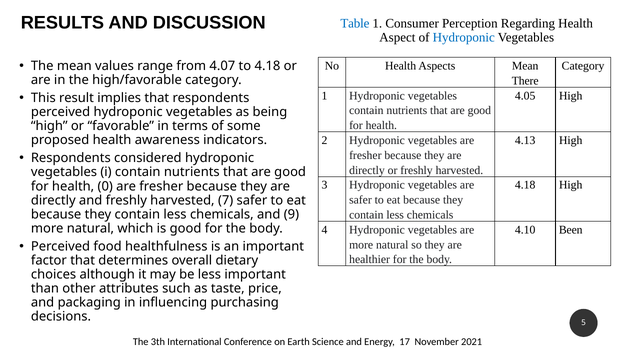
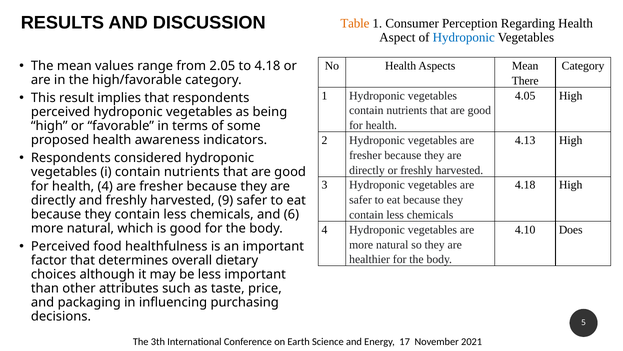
Table colour: blue -> orange (355, 23)
4.07: 4.07 -> 2.05 (222, 66)
health 0: 0 -> 4 (105, 186)
7: 7 -> 9 (226, 200)
9: 9 -> 6 (291, 214)
Been: Been -> Does (571, 229)
